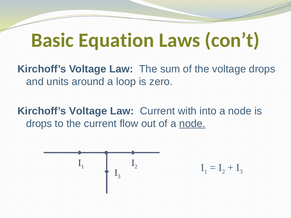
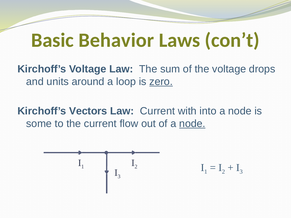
Equation: Equation -> Behavior (116, 40)
zero underline: none -> present (161, 82)
Voltage: Voltage -> Vectors (88, 111)
drops: drops -> some (39, 124)
